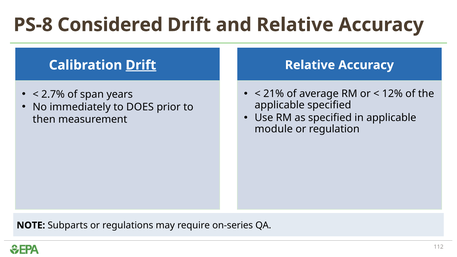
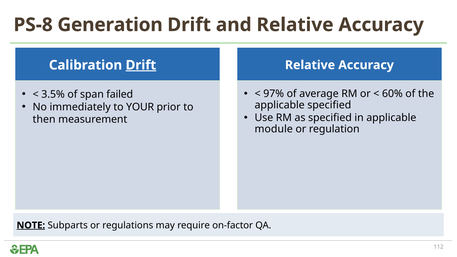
Considered: Considered -> Generation (110, 25)
21%: 21% -> 97% (274, 94)
12%: 12% -> 60% (392, 94)
2.7%: 2.7% -> 3.5% (53, 94)
years: years -> failed (120, 94)
DOES: DOES -> YOUR (140, 107)
NOTE underline: none -> present (31, 225)
on-series: on-series -> on-factor (233, 225)
